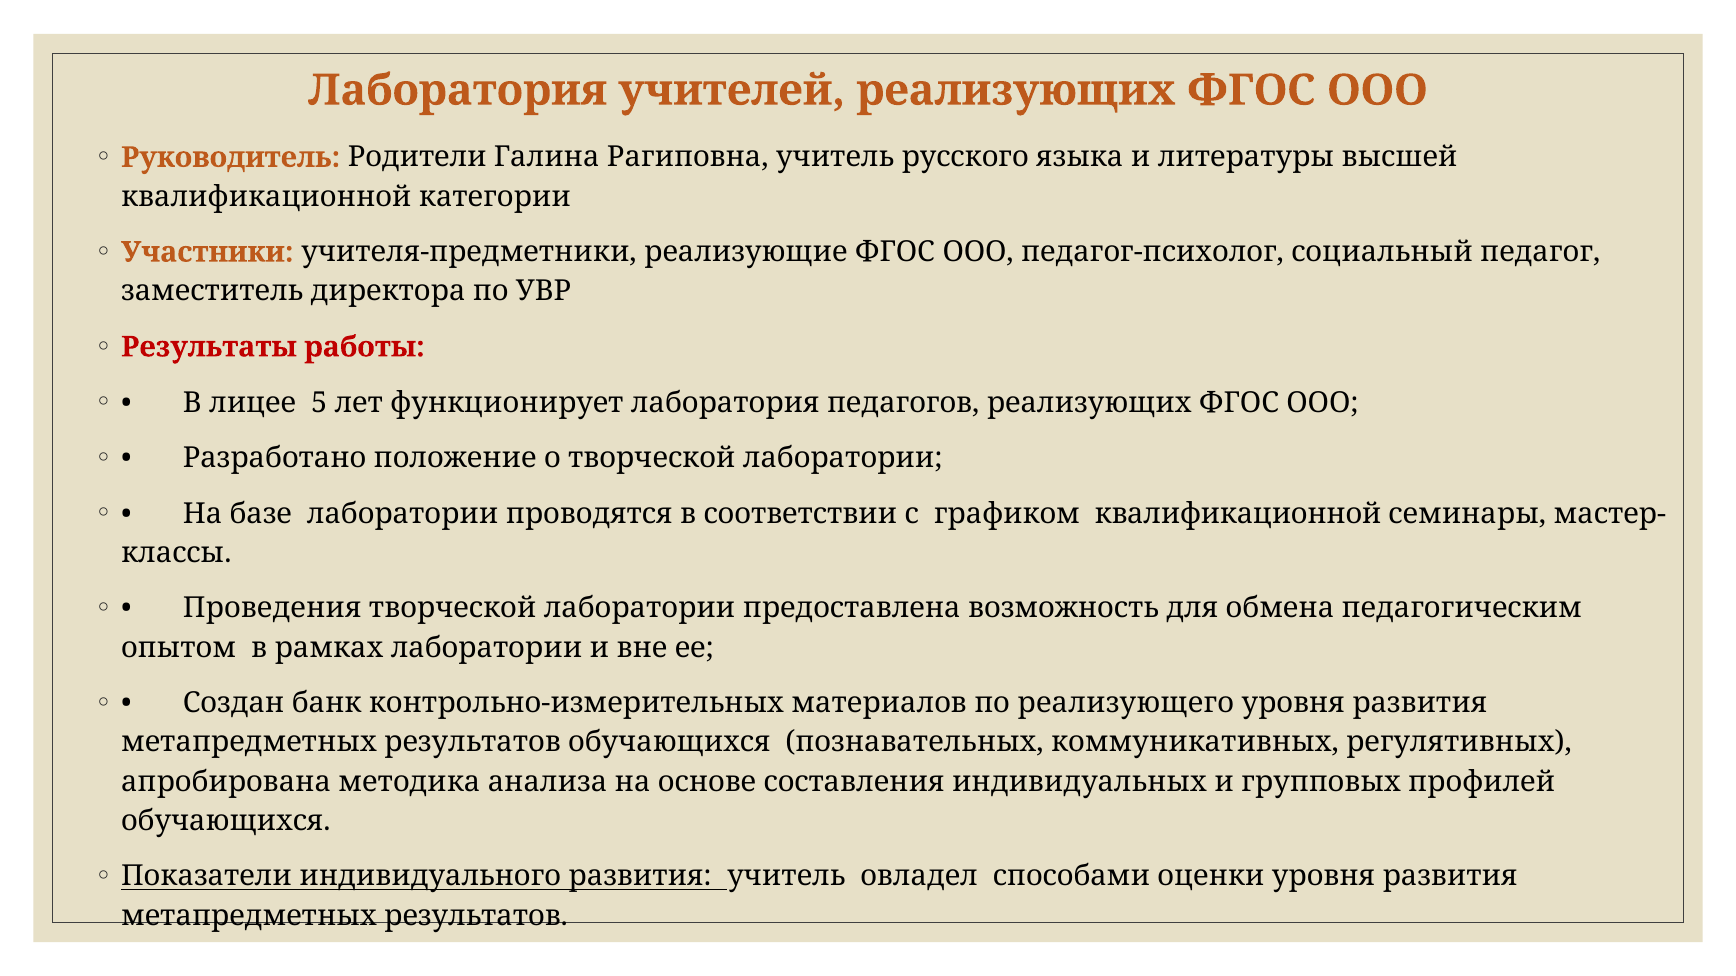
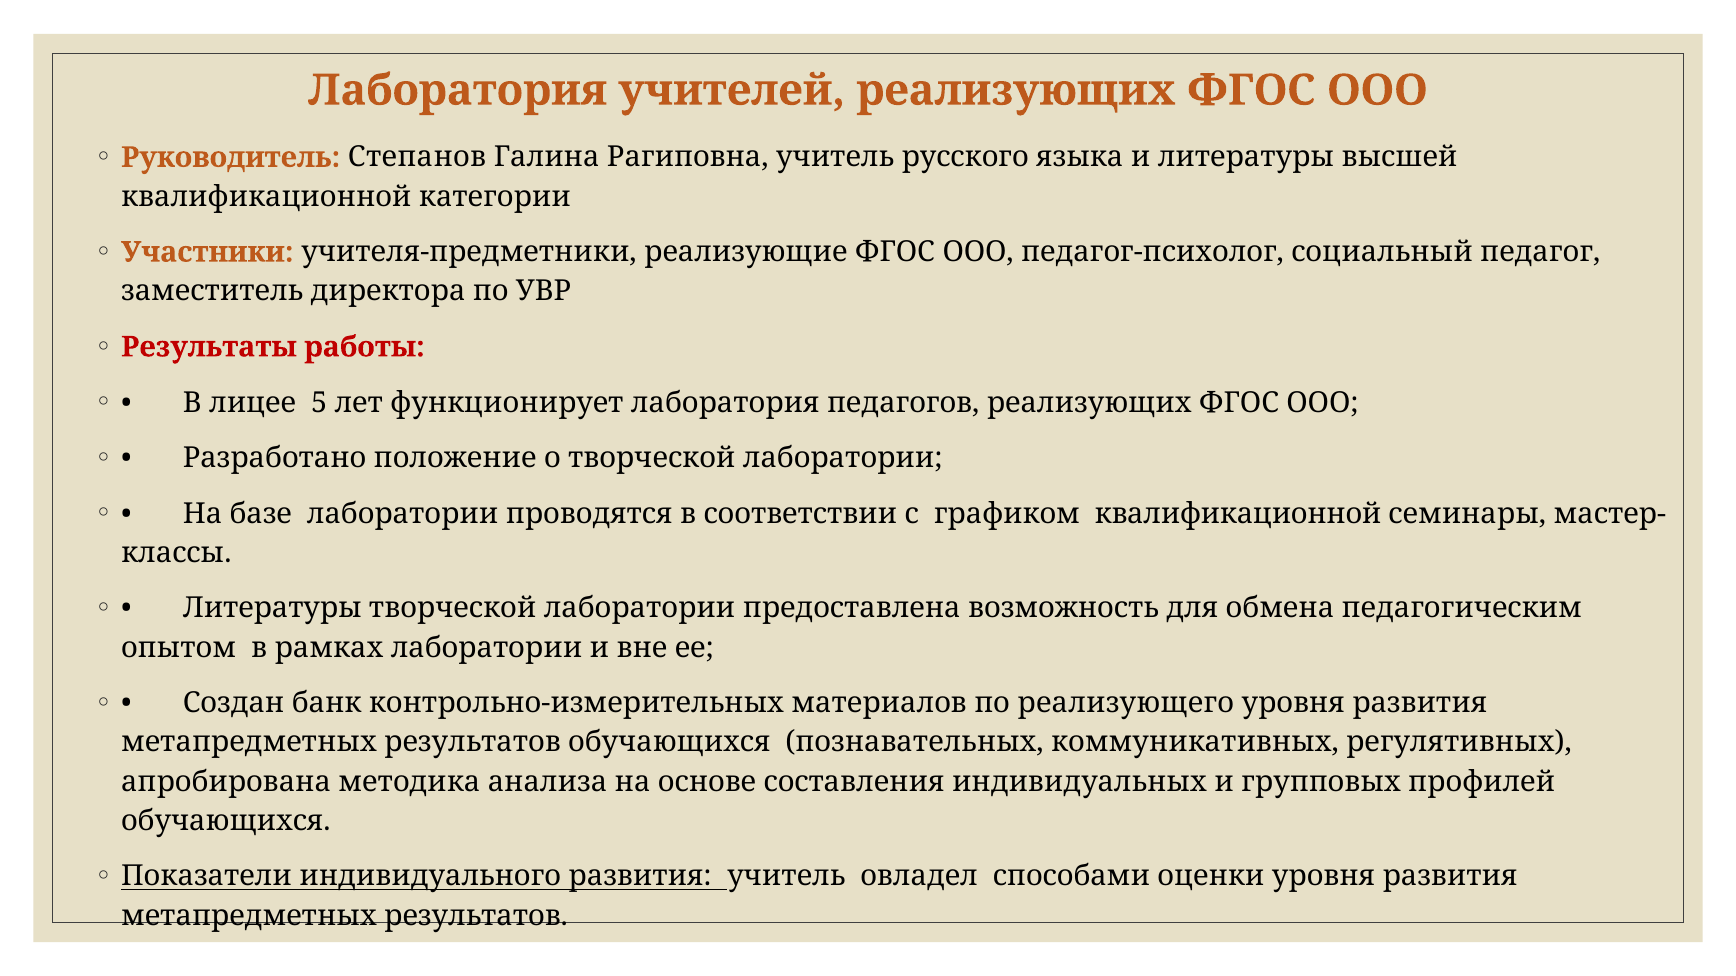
Родители: Родители -> Степанов (417, 157)
Проведения: Проведения -> Литературы (272, 609)
